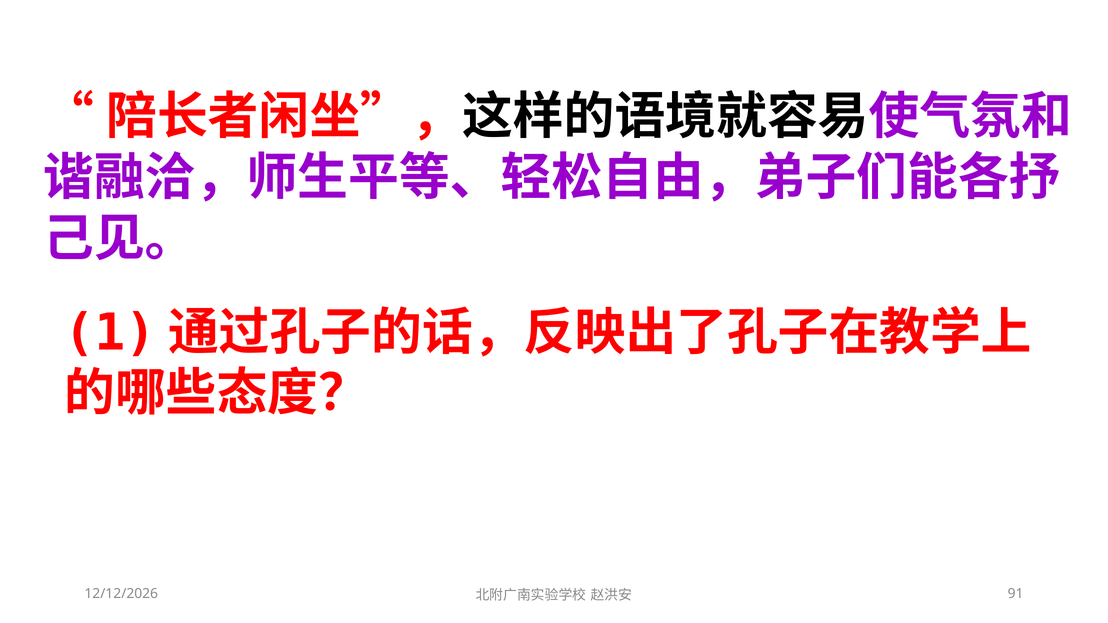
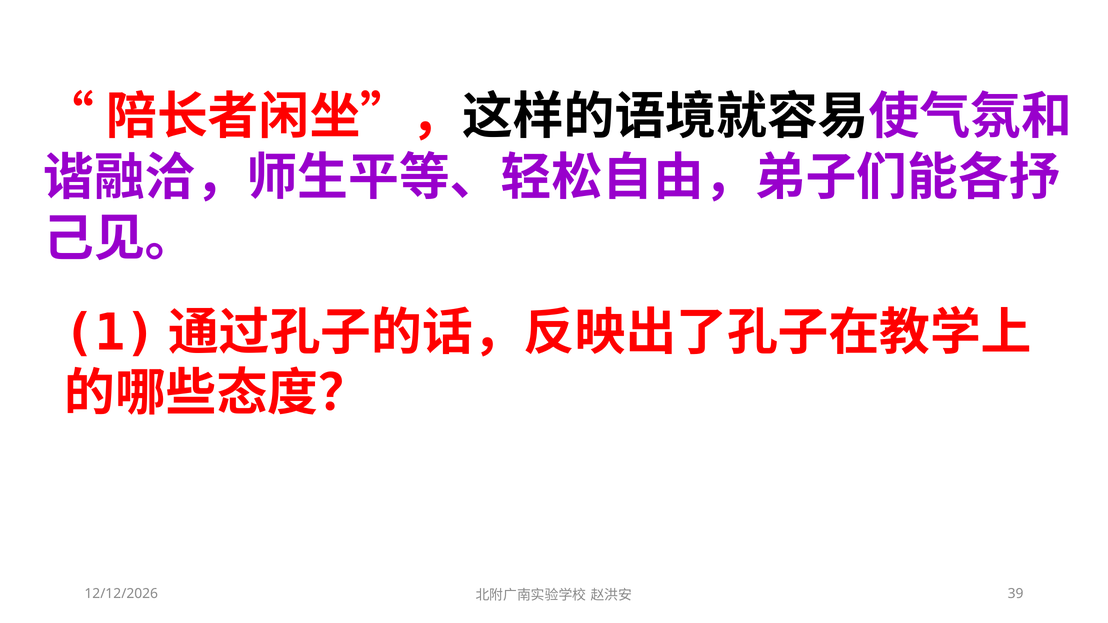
91: 91 -> 39 (1016, 594)
